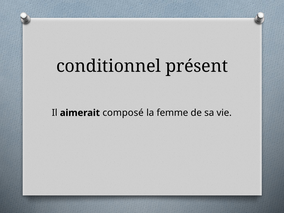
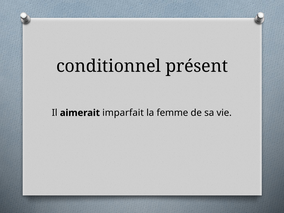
composé: composé -> imparfait (123, 113)
